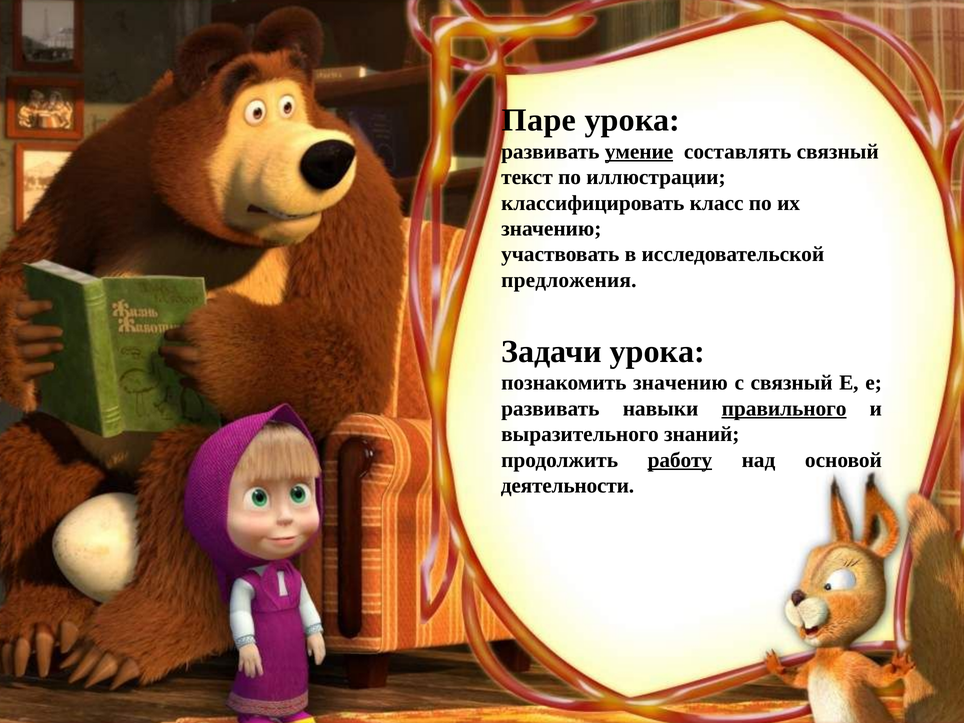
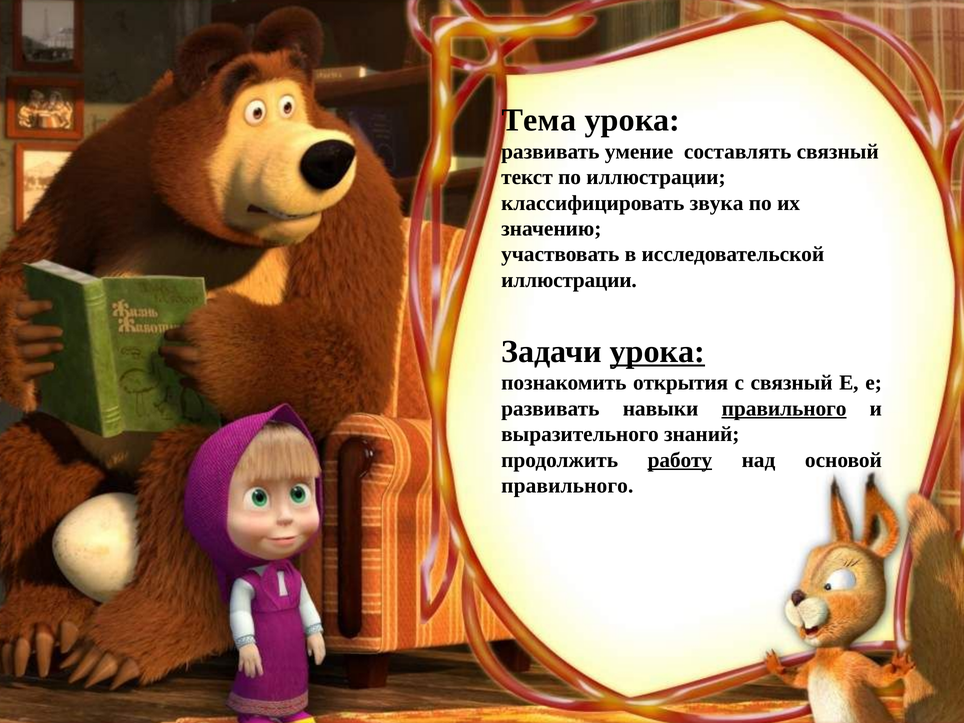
Паре: Паре -> Тема (539, 120)
умение underline: present -> none (639, 152)
класс: класс -> звука (717, 203)
предложения: предложения -> иллюстрации (569, 280)
урока underline: none -> present (657, 352)
познакомить значению: значению -> открытия (681, 383)
деятельности: деятельности -> правильного (567, 486)
